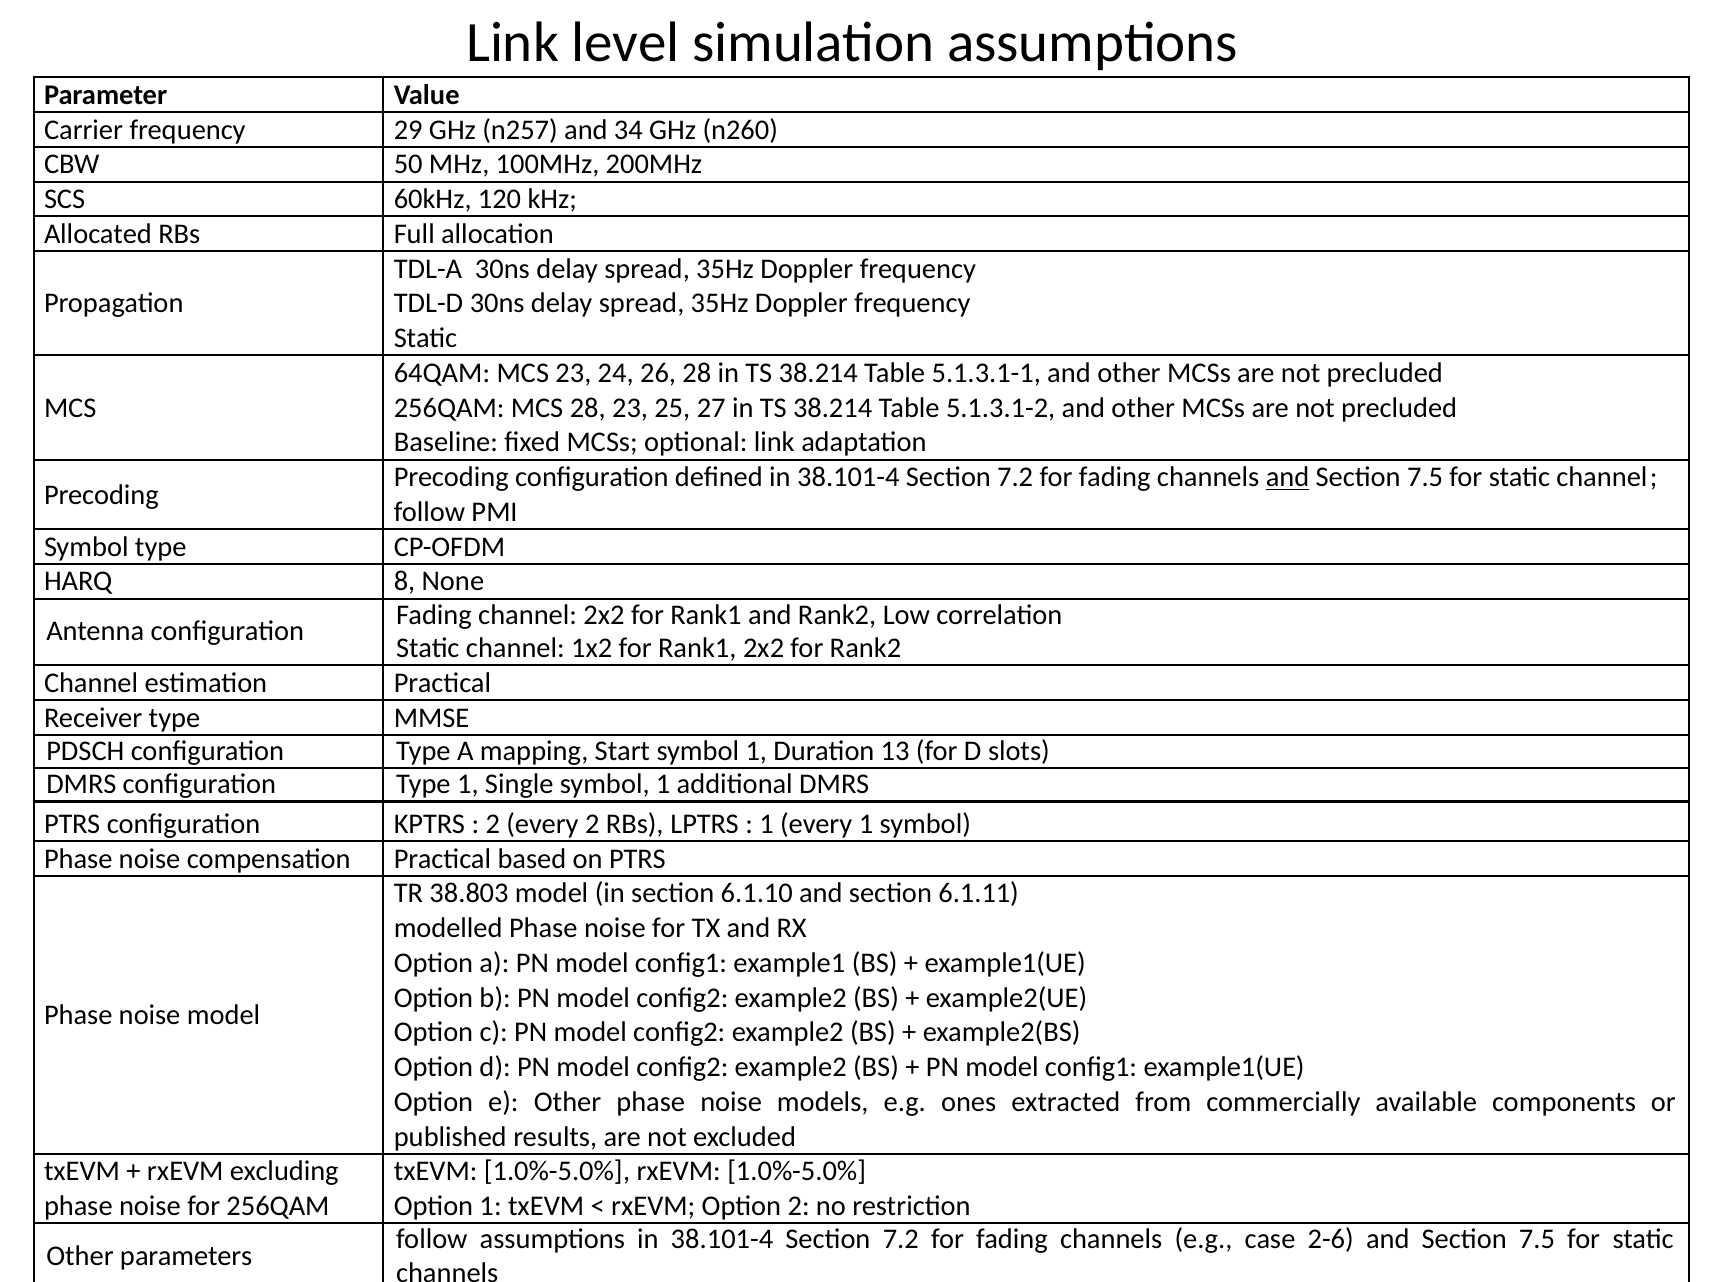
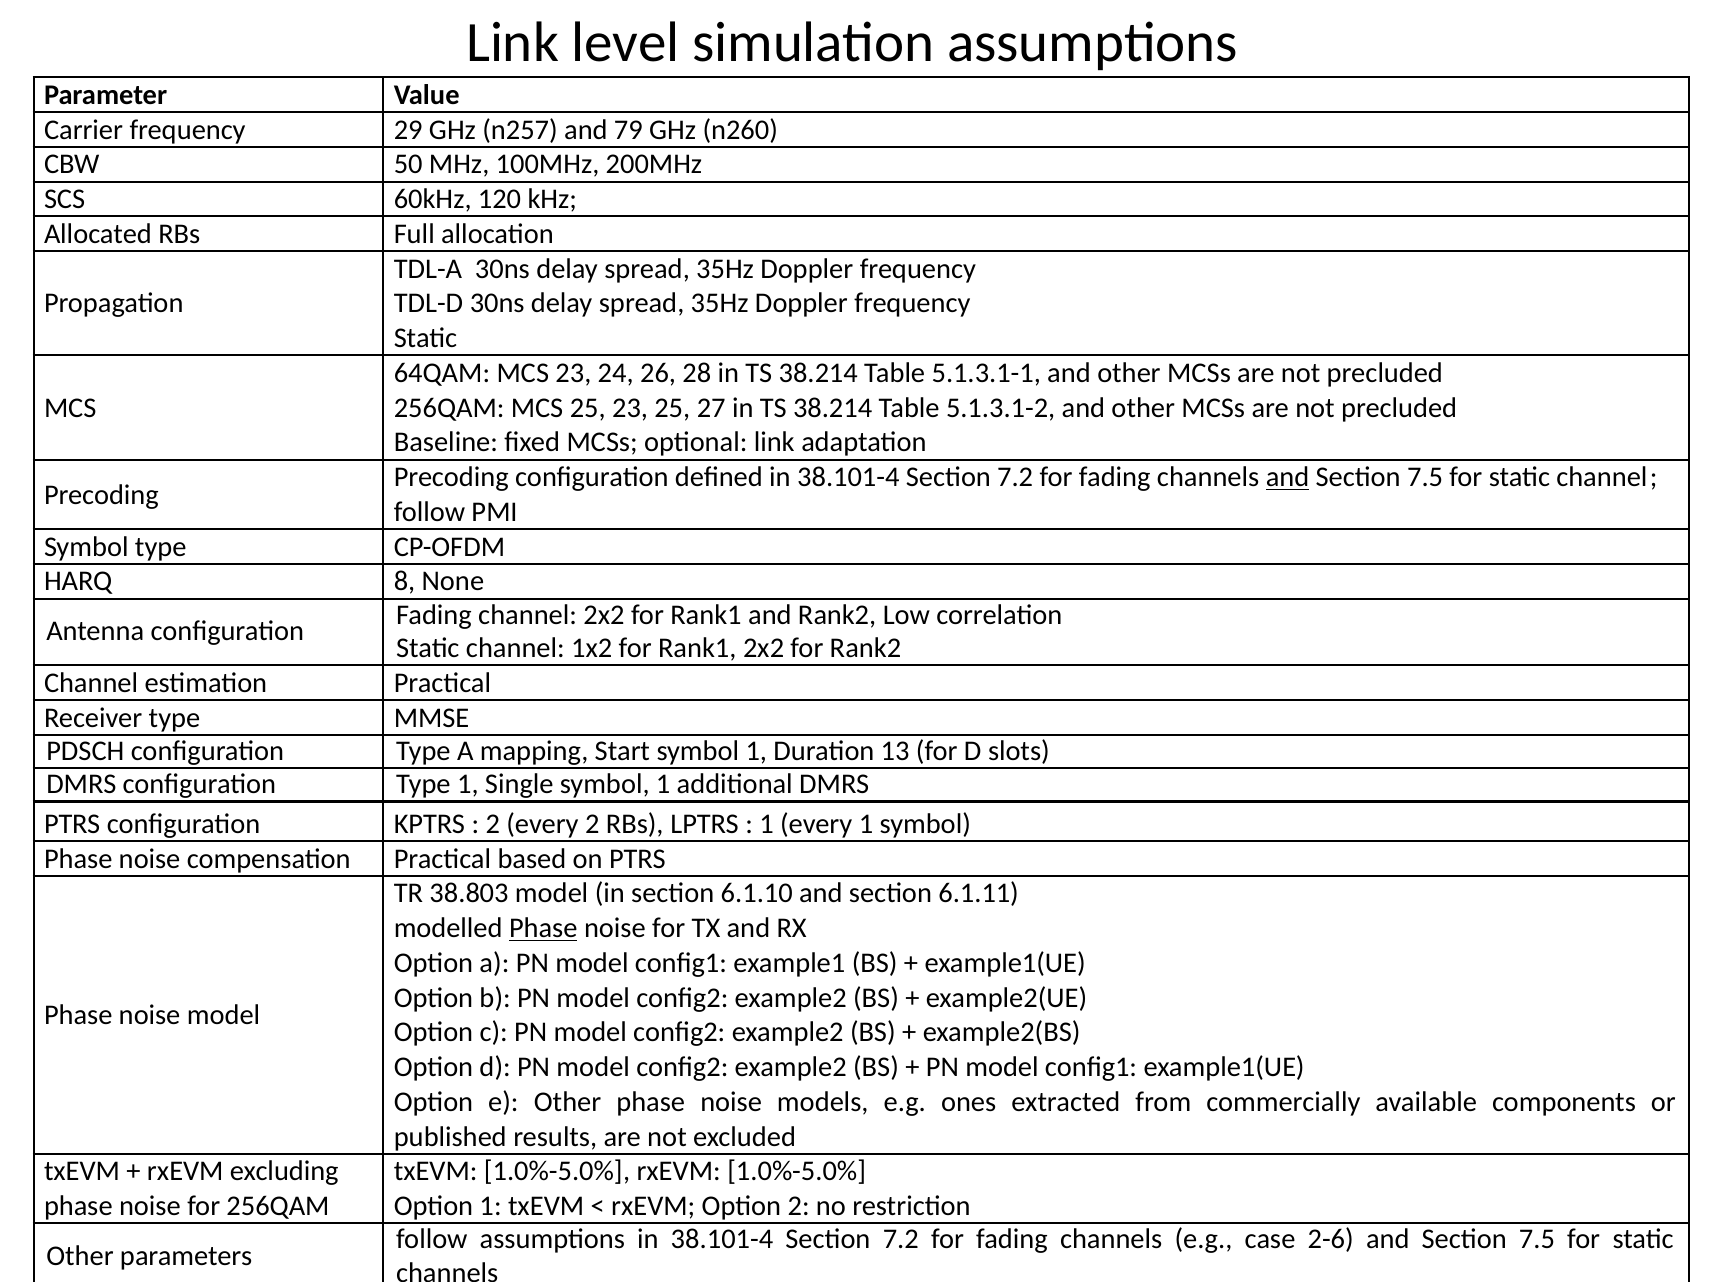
34: 34 -> 79 (628, 130)
MCS 28: 28 -> 25 (588, 408)
Phase underline: none -> present (543, 928)
